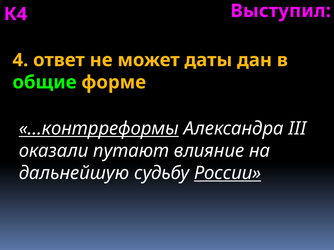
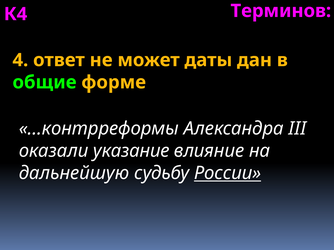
Выступил: Выступил -> Терминов (281, 11)
…контрреформы underline: present -> none (99, 129)
путают: путают -> указание (131, 151)
